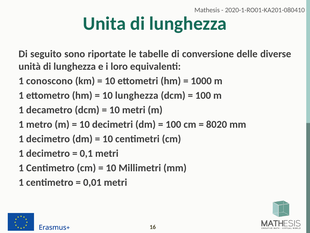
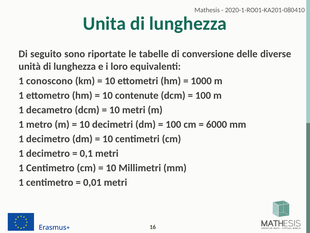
10 lunghezza: lunghezza -> contenute (137, 95)
8020: 8020 -> 6000 (217, 124)
